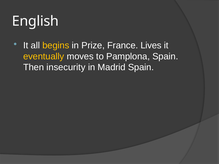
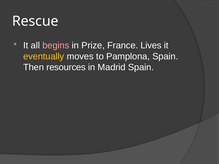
English: English -> Rescue (35, 21)
begins colour: yellow -> pink (56, 46)
insecurity: insecurity -> resources (66, 67)
